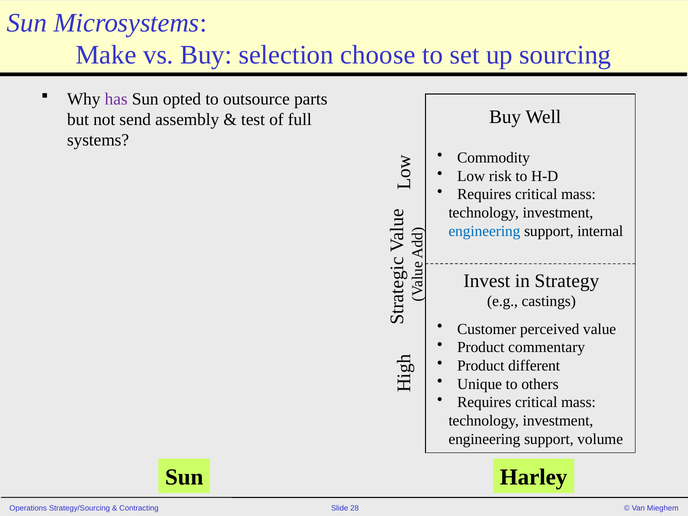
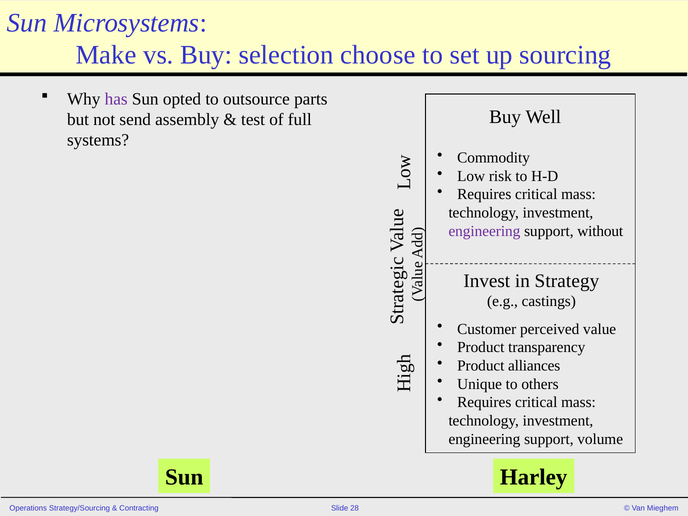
engineering colour: blue -> purple (484, 231)
internal: internal -> without (600, 231)
commentary: commentary -> transparency (547, 347)
different: different -> alliances (534, 366)
